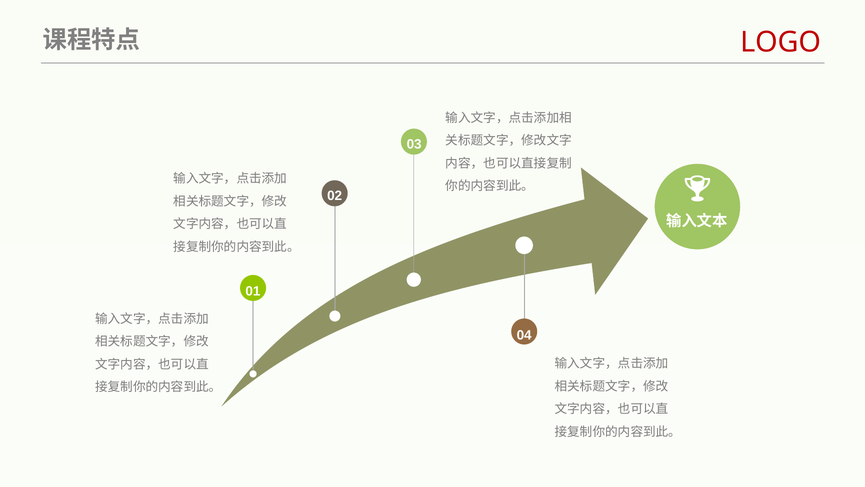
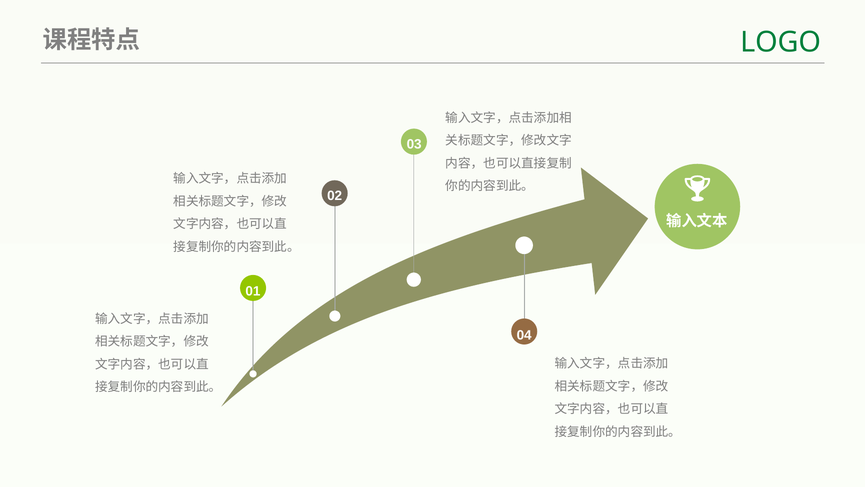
LOGO colour: red -> green (781, 42)
